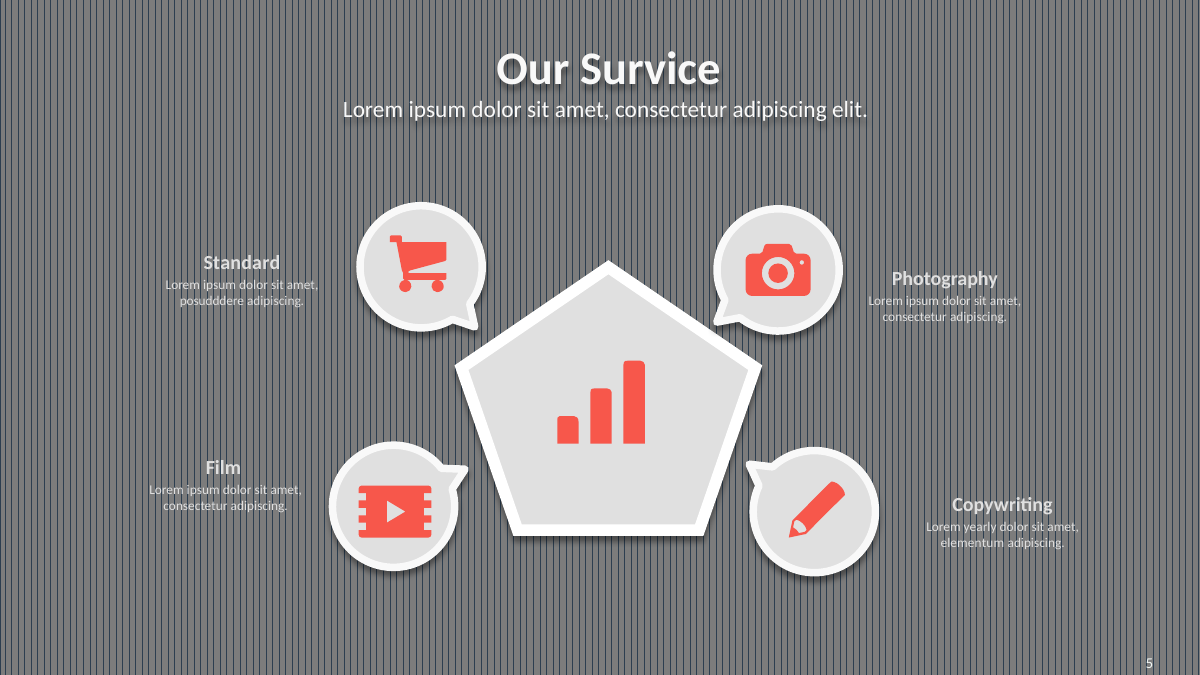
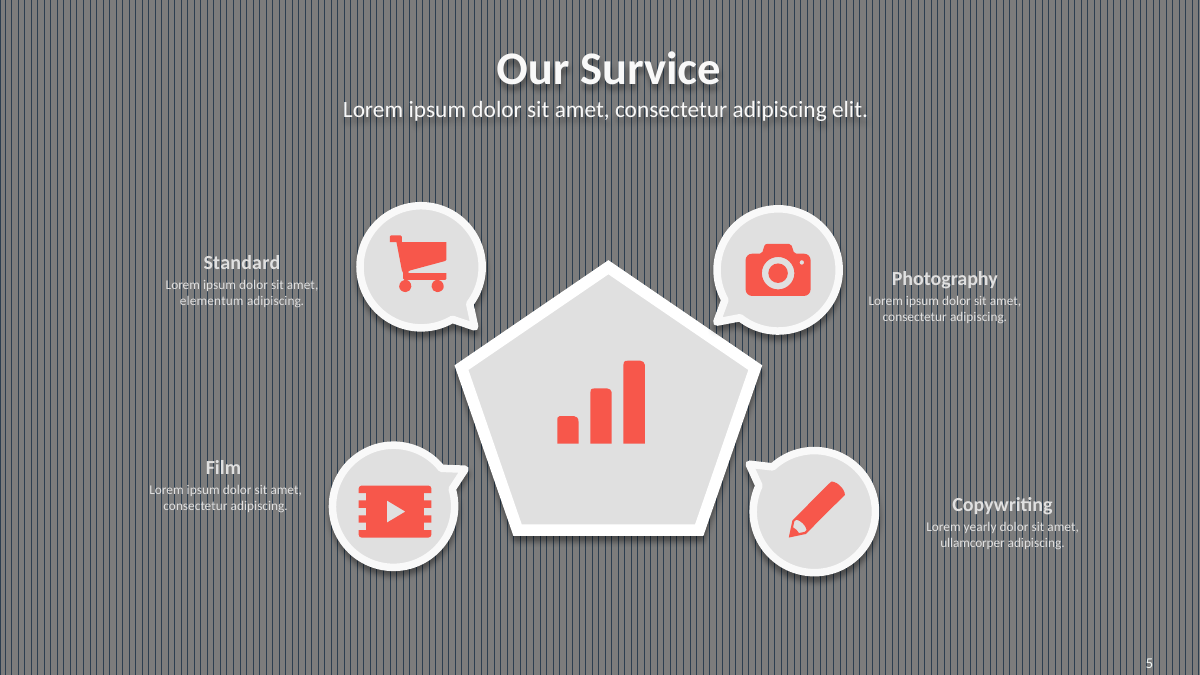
posudddere: posudddere -> elementum (212, 302)
elementum: elementum -> ullamcorper (972, 543)
